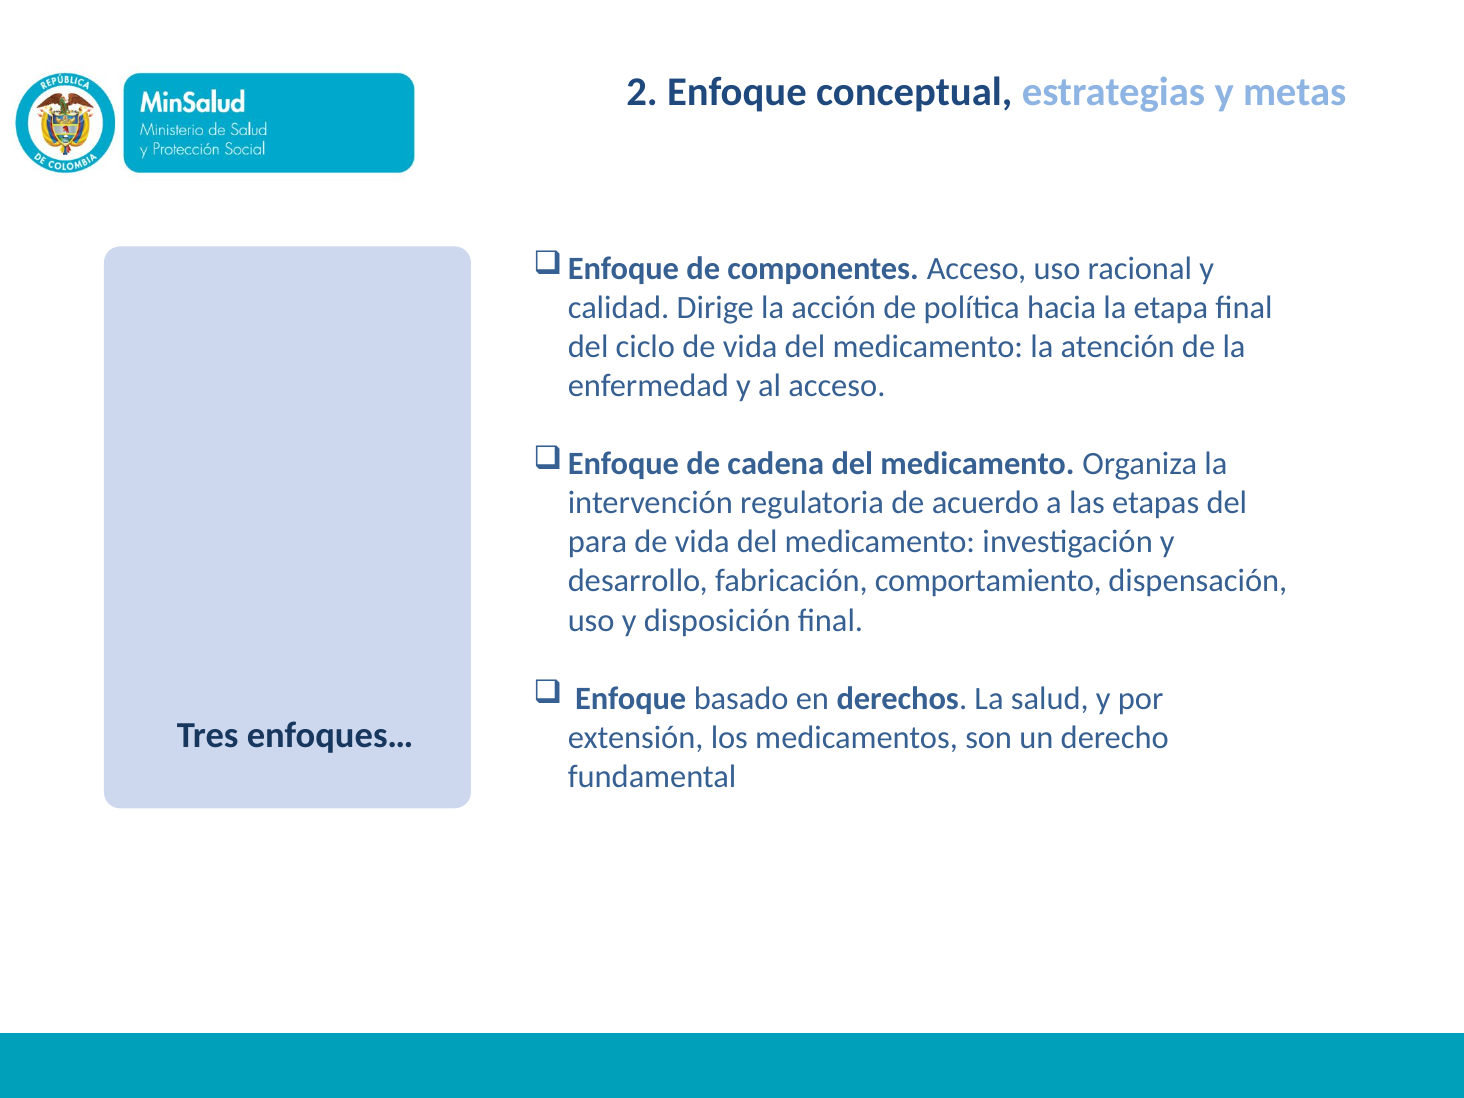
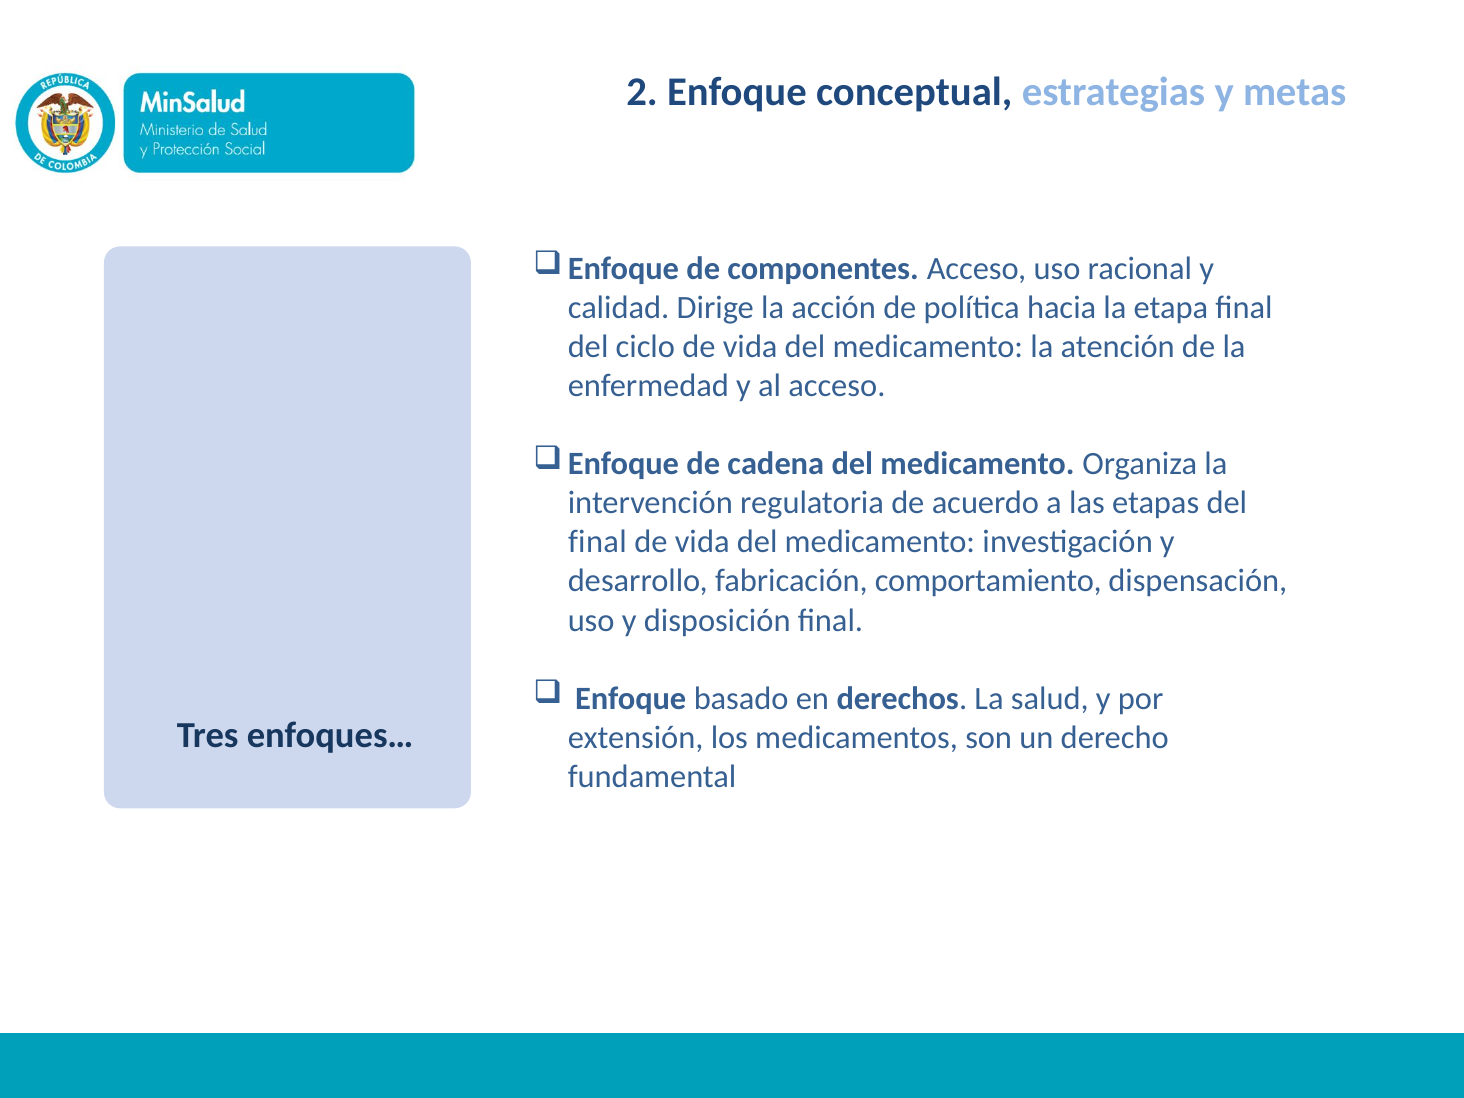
para: para -> final (597, 542)
